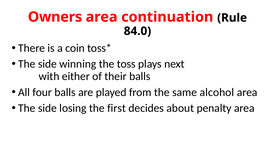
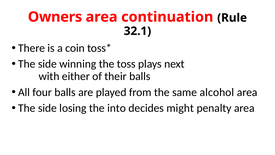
84.0: 84.0 -> 32.1 (137, 31)
first: first -> into (117, 108)
about: about -> might (180, 108)
